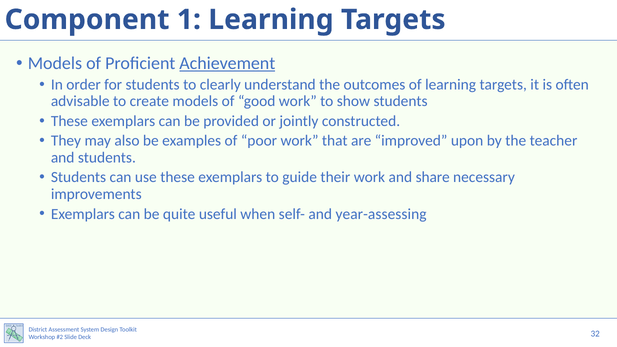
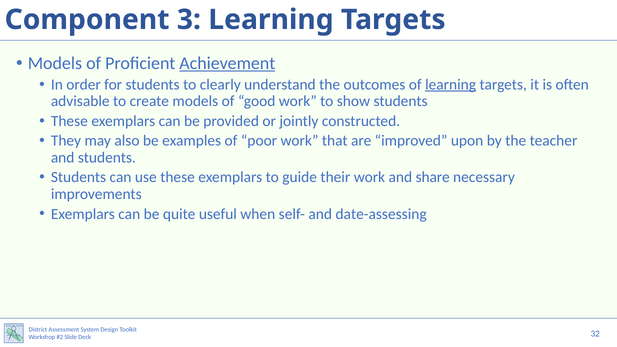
1: 1 -> 3 (189, 20)
learning underline: none -> present (451, 85)
year-assessing: year-assessing -> date-assessing (381, 214)
